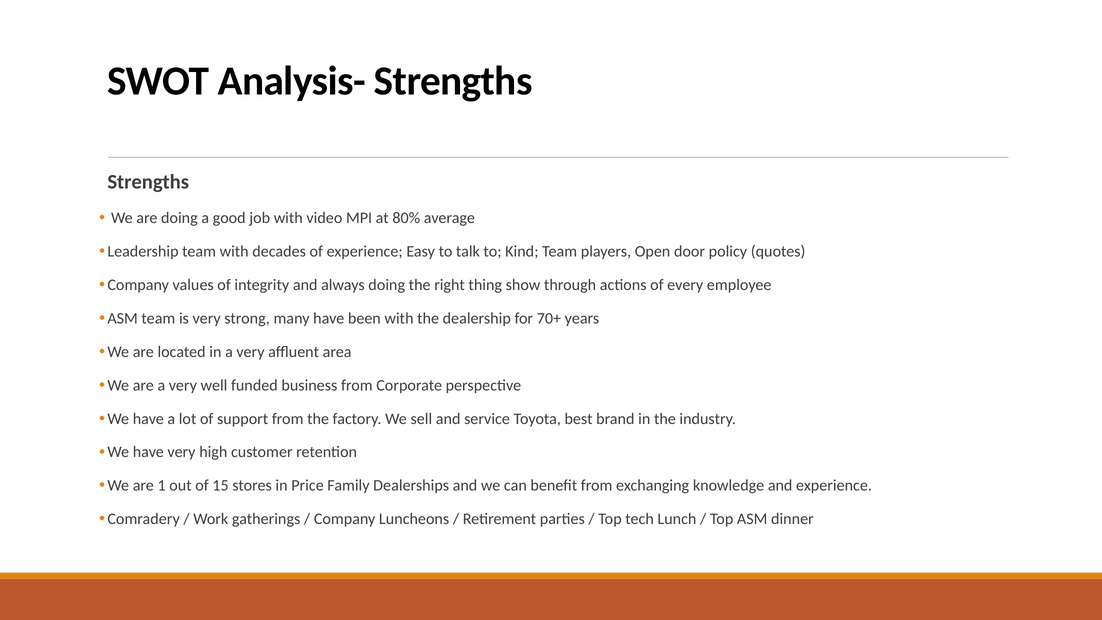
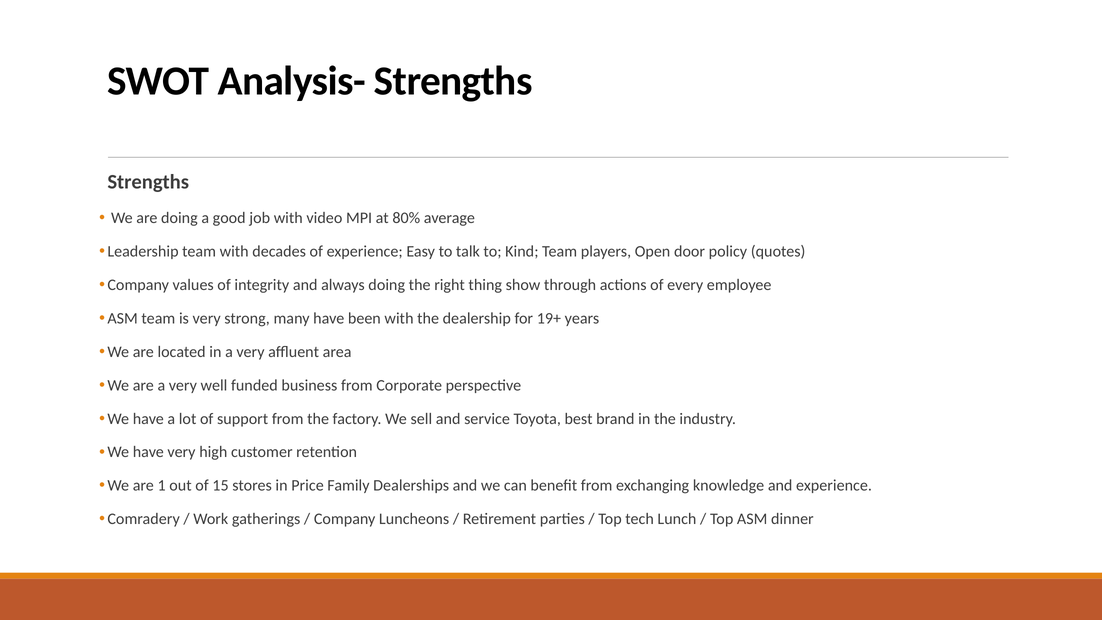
70+: 70+ -> 19+ (549, 318)
